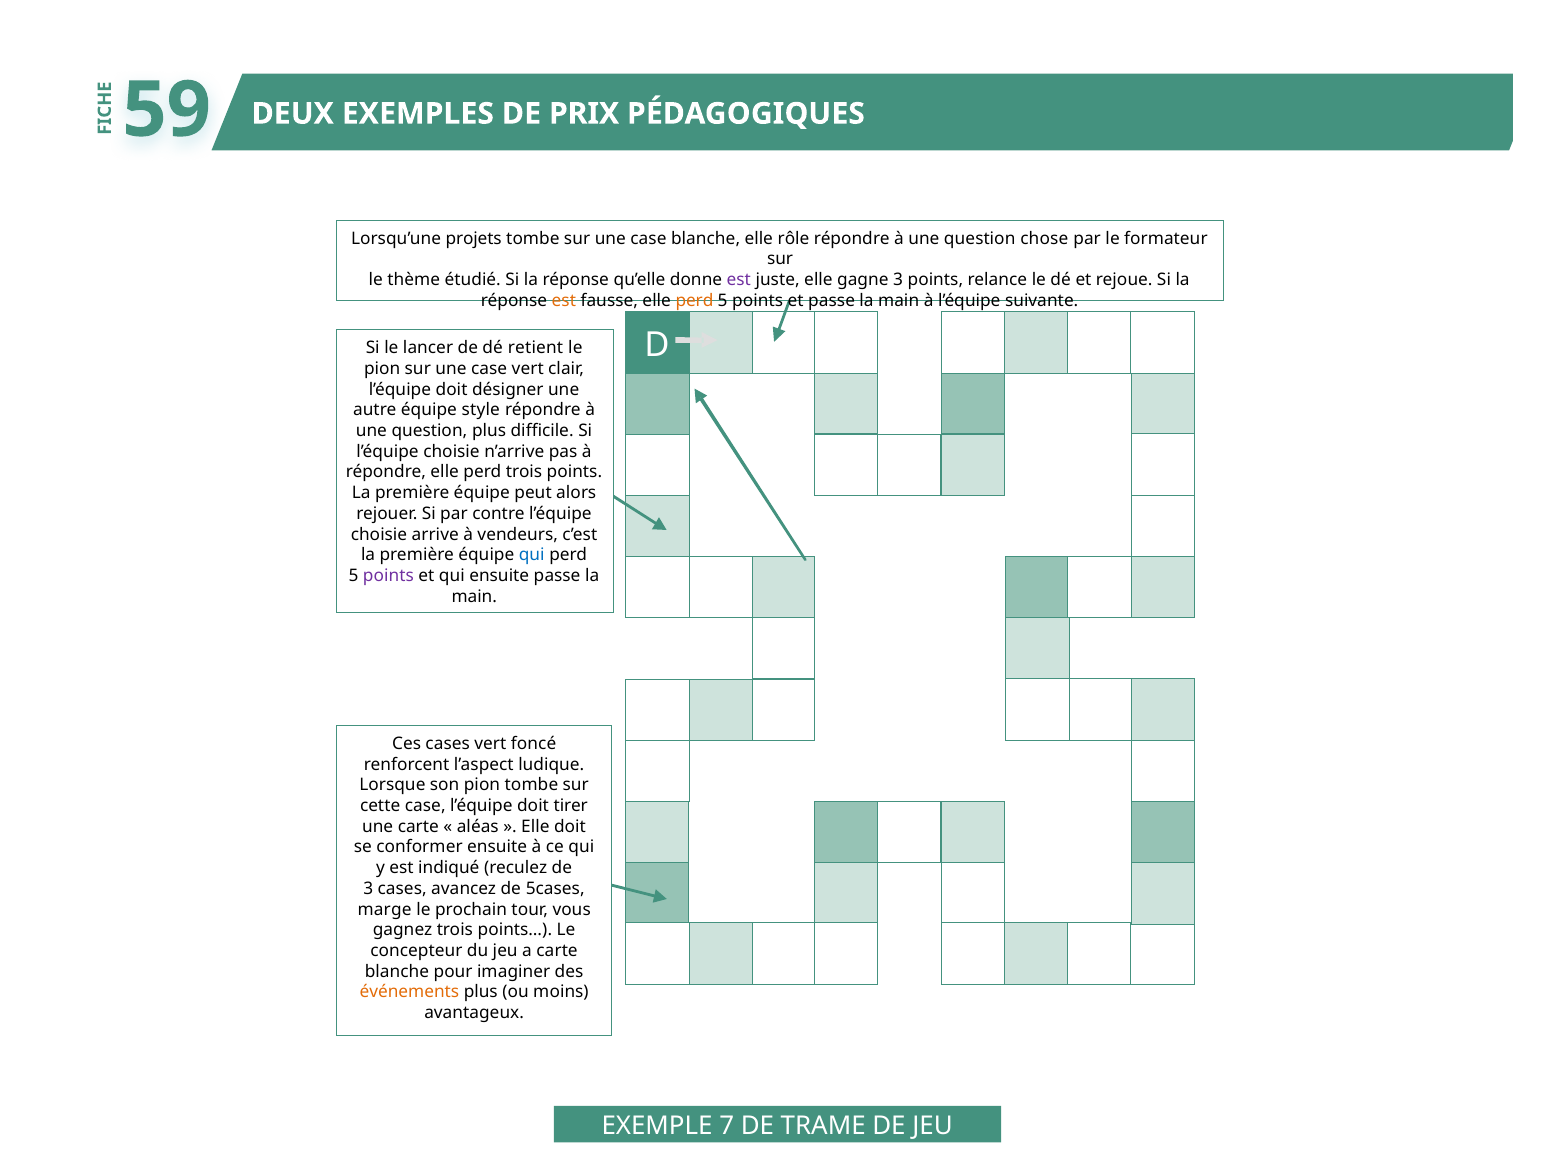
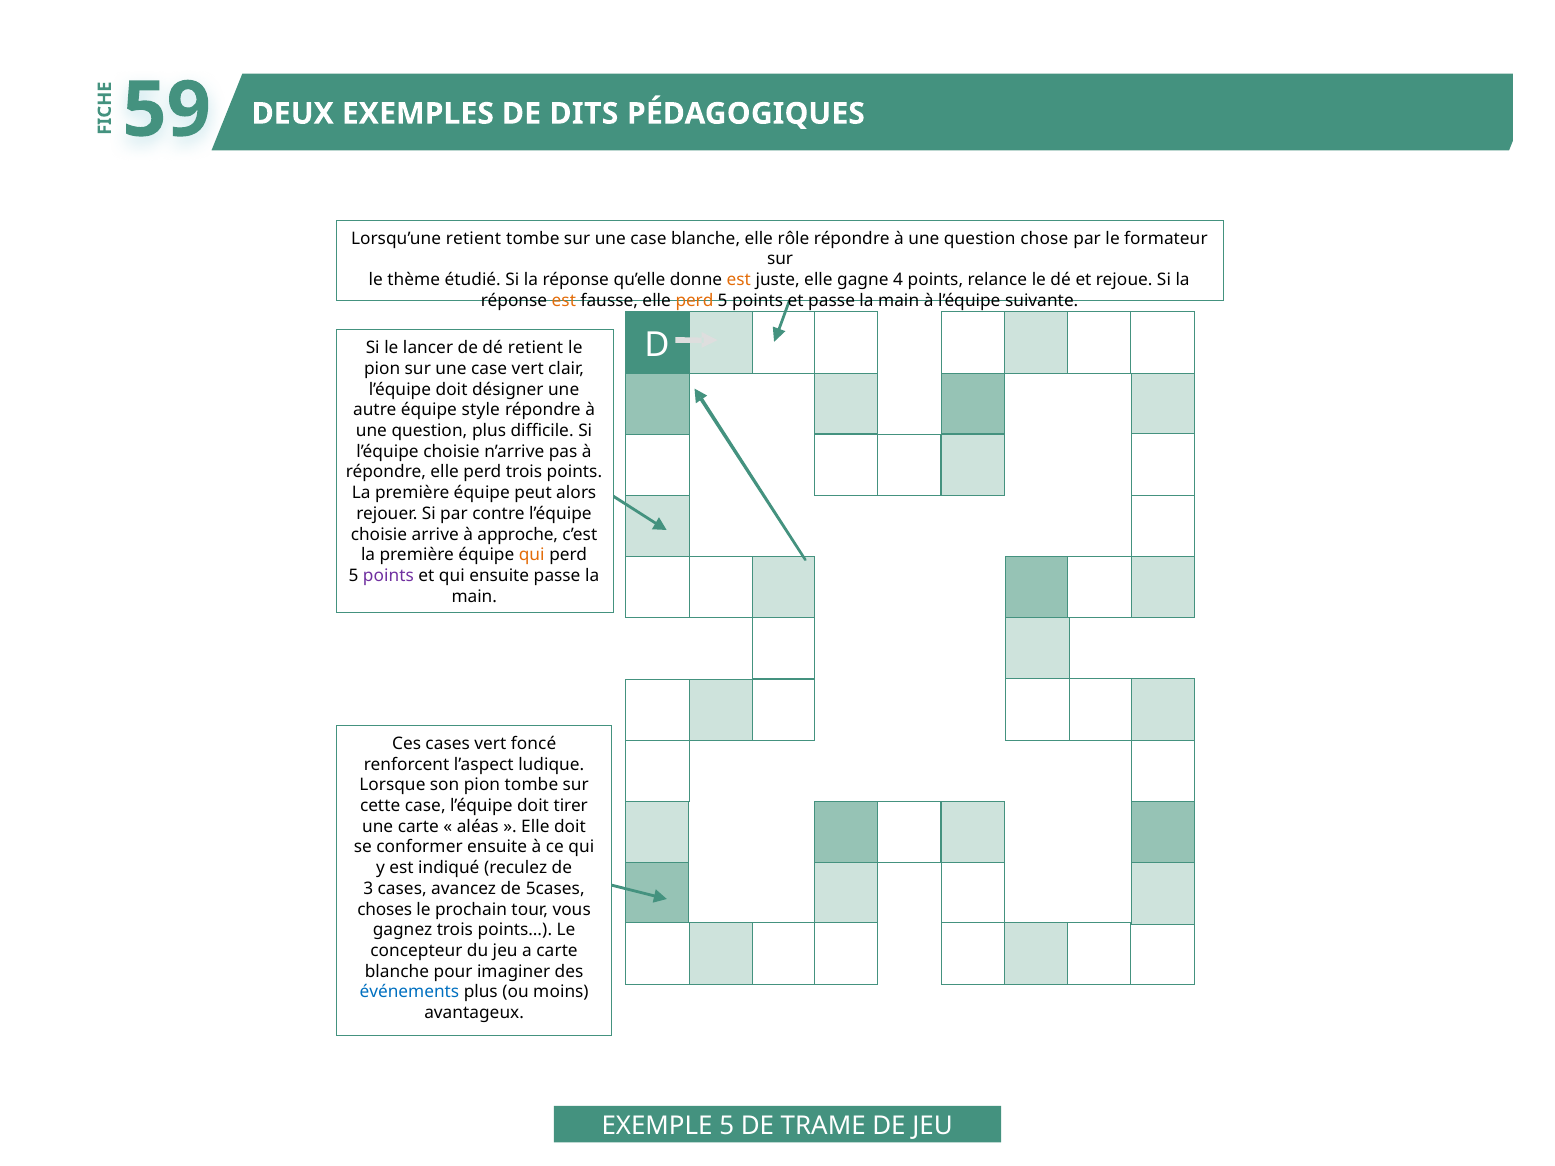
PRIX: PRIX -> DITS (584, 114)
Lorsqu’une projets: projets -> retient (473, 239)
est colour: purple -> orange (739, 280)
gagne 3: 3 -> 4 (898, 280)
vendeurs: vendeurs -> approche (518, 534)
qui colour: blue -> orange (532, 555)
marge: marge -> choses (385, 910)
événements colour: orange -> blue (409, 992)
EXEMPLE 7: 7 -> 5 (727, 1126)
